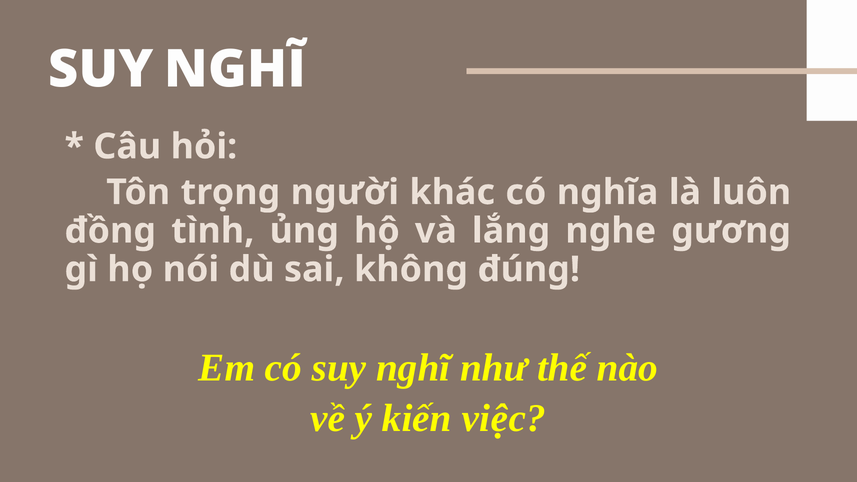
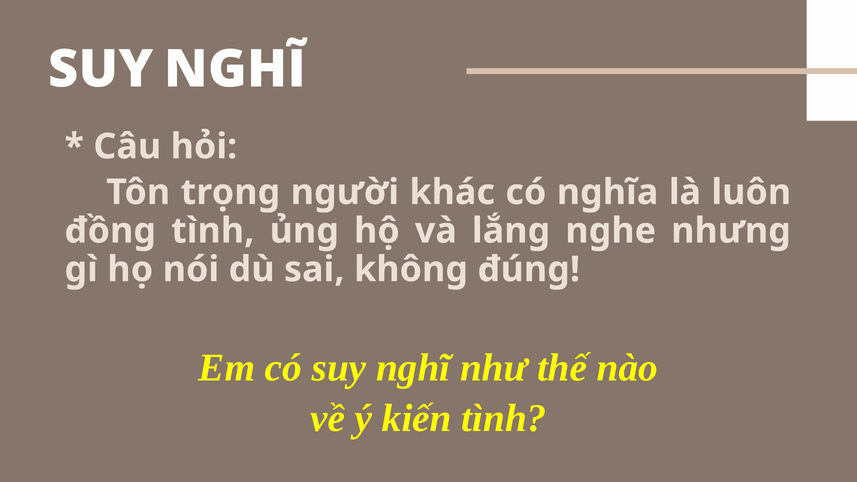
gương: gương -> nhưng (731, 231)
kiến việc: việc -> tình (504, 418)
